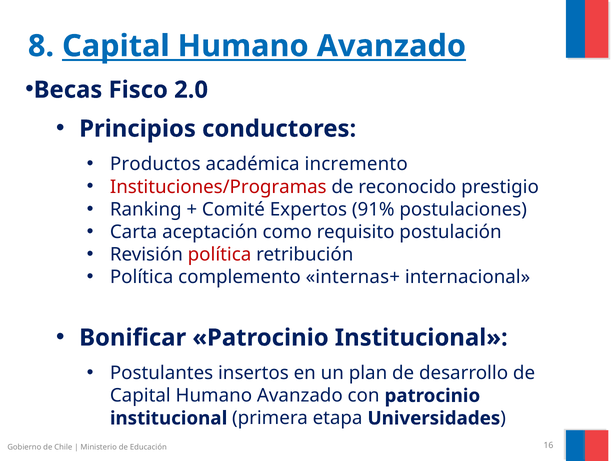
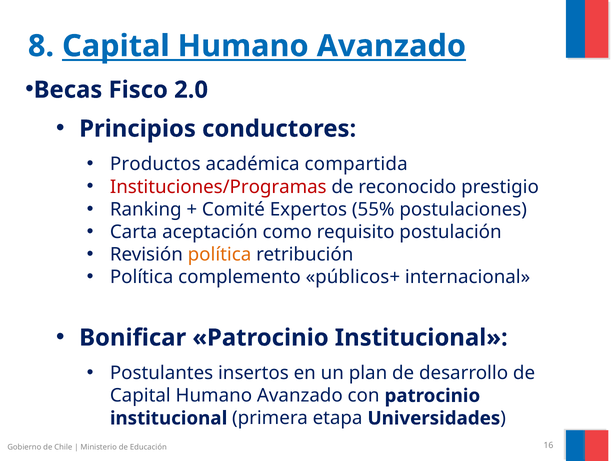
incremento: incremento -> compartida (356, 164)
91%: 91% -> 55% (373, 209)
política colour: red -> orange (220, 255)
internas+: internas+ -> públicos+ (353, 277)
